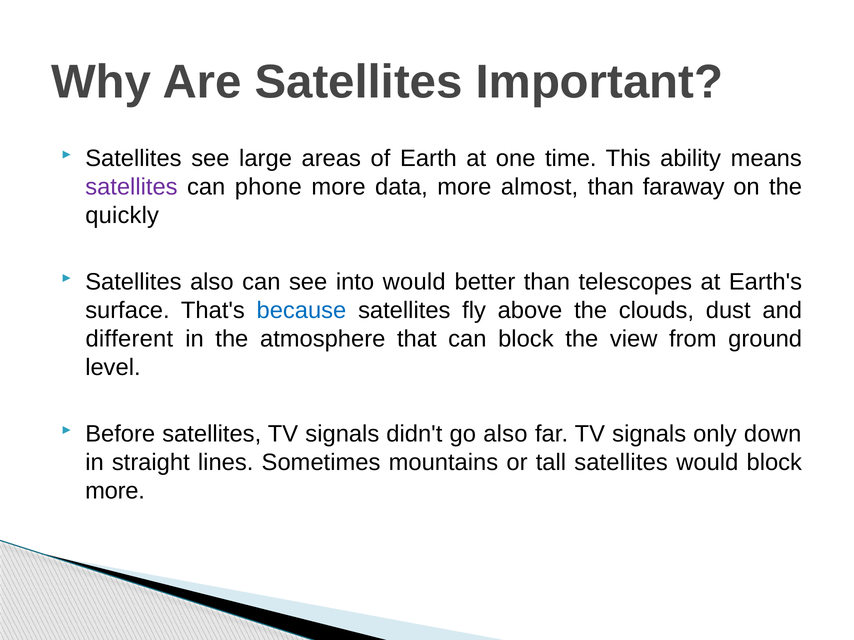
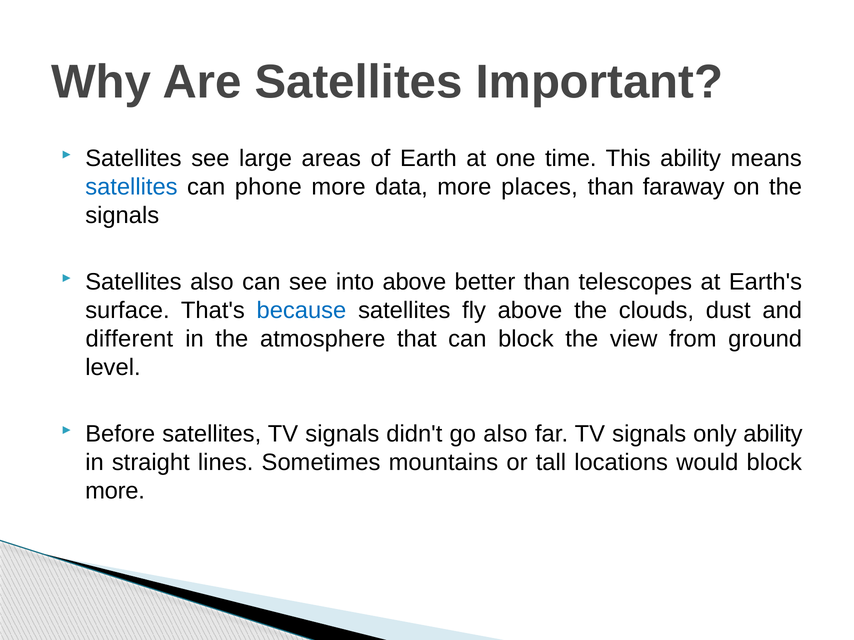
satellites colour: purple -> blue (131, 187)
almost: almost -> places (539, 187)
quickly: quickly -> signals (122, 216)
into would: would -> above (414, 282)
only down: down -> ability (773, 434)
tall satellites: satellites -> locations (621, 463)
